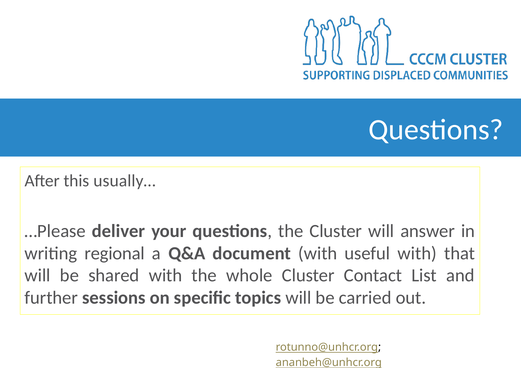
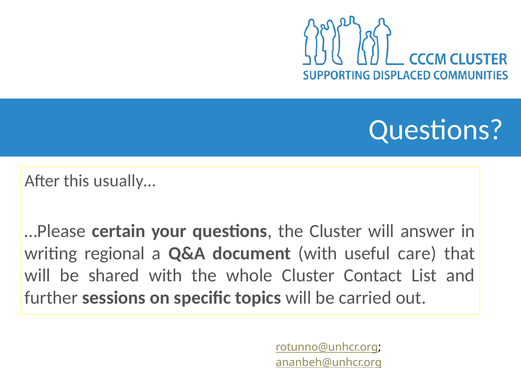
deliver: deliver -> certain (119, 231)
useful with: with -> care (417, 254)
